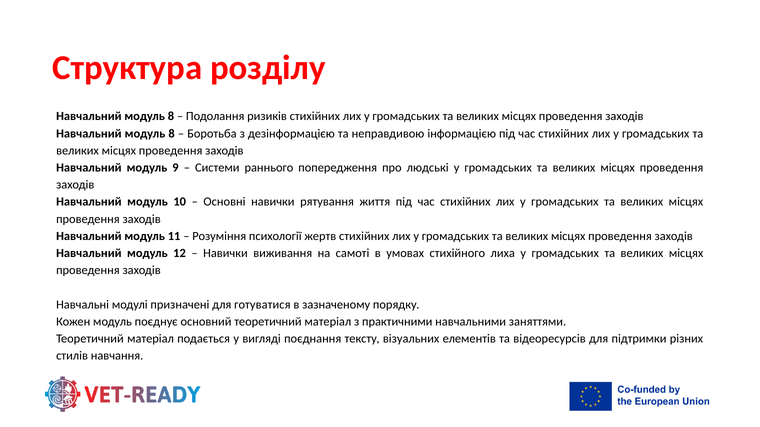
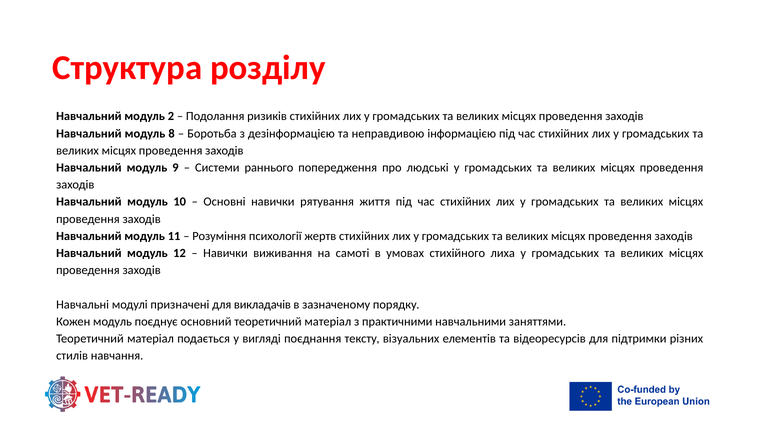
8: 8 -> 2 (171, 117)
готуватися: готуватися -> викладачів (262, 305)
